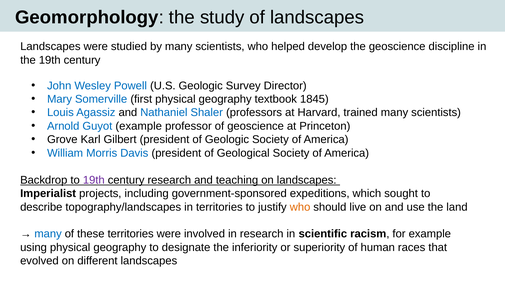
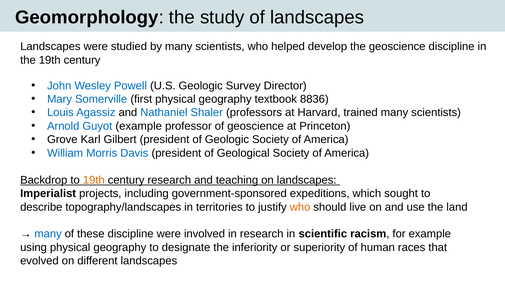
1845: 1845 -> 8836 (314, 99)
19th colour: purple -> orange (94, 180)
these territories: territories -> discipline (131, 234)
